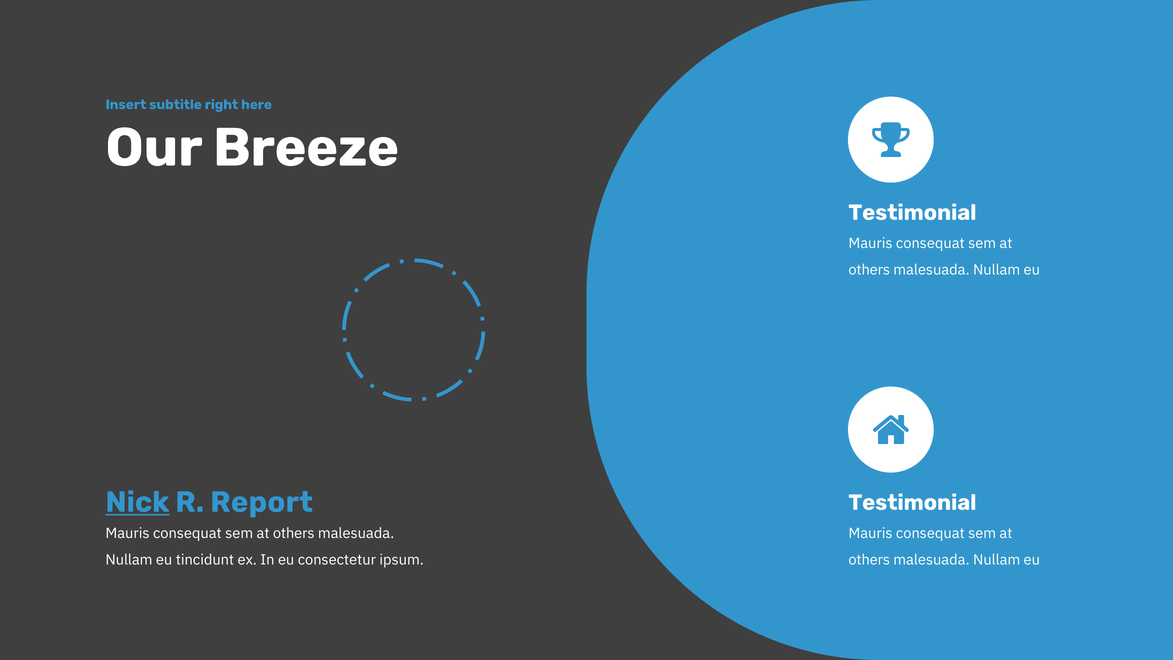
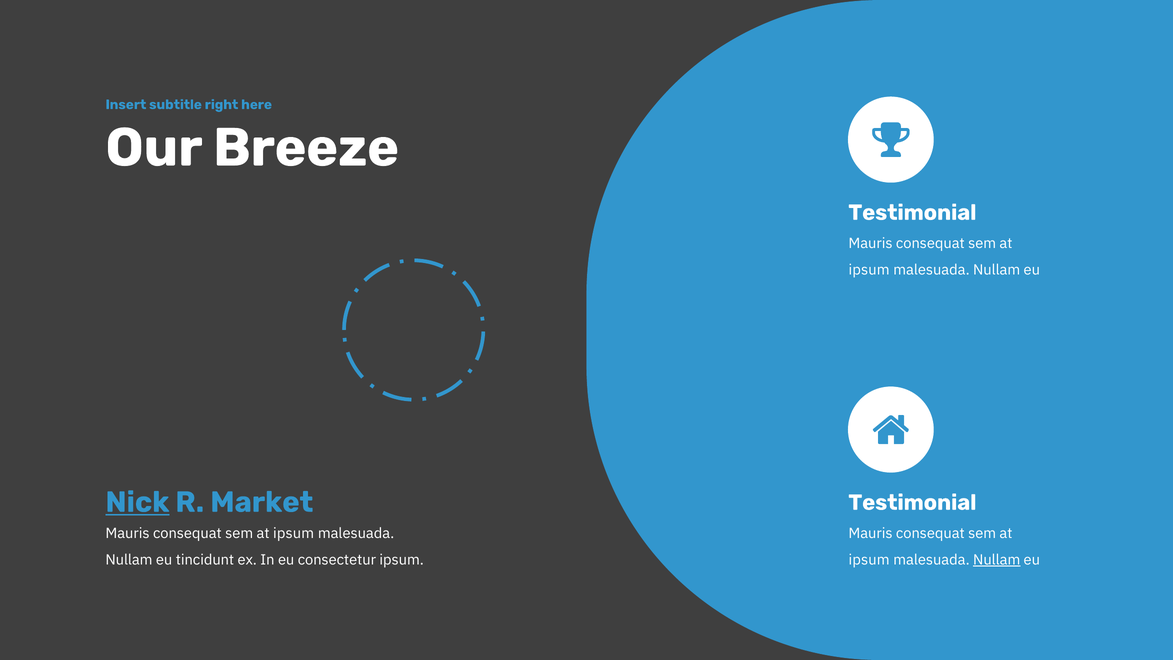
others: others -> ipsum (869, 270)
Report: Report -> Market (262, 502)
others: others -> ipsum (294, 533)
others: others -> ipsum (869, 560)
Nullam underline: none -> present (997, 560)
